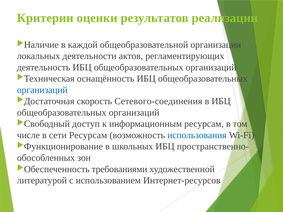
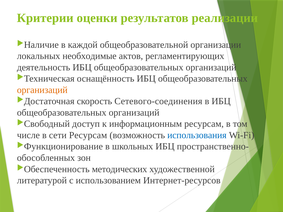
деятельности: деятельности -> необходимые (90, 56)
организаций colour: blue -> orange (42, 90)
требованиями: требованиями -> методических (120, 169)
